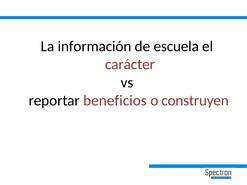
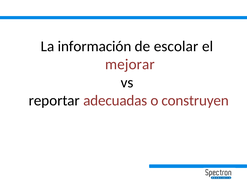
escuela: escuela -> escolar (176, 46)
carácter: carácter -> mejorar (130, 64)
beneficios: beneficios -> adecuadas (115, 101)
